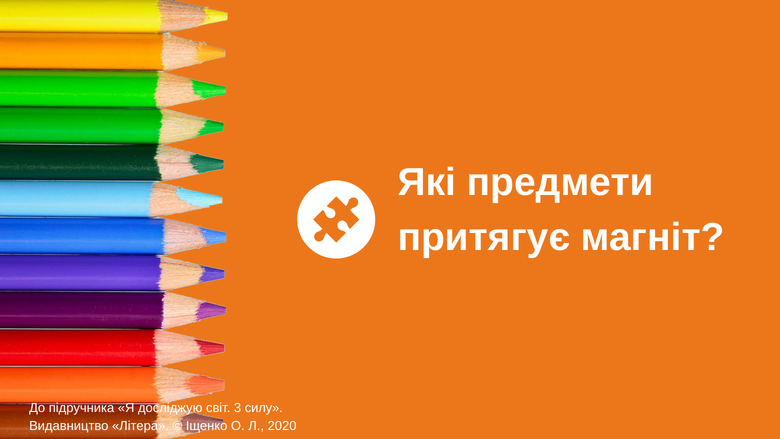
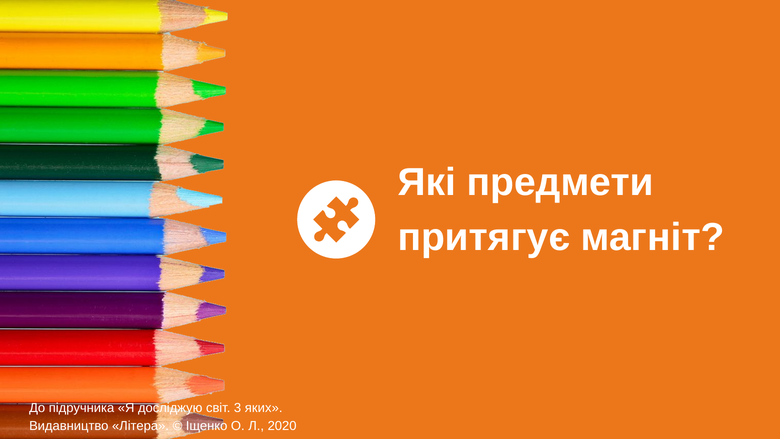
силу: силу -> яких (264, 408)
